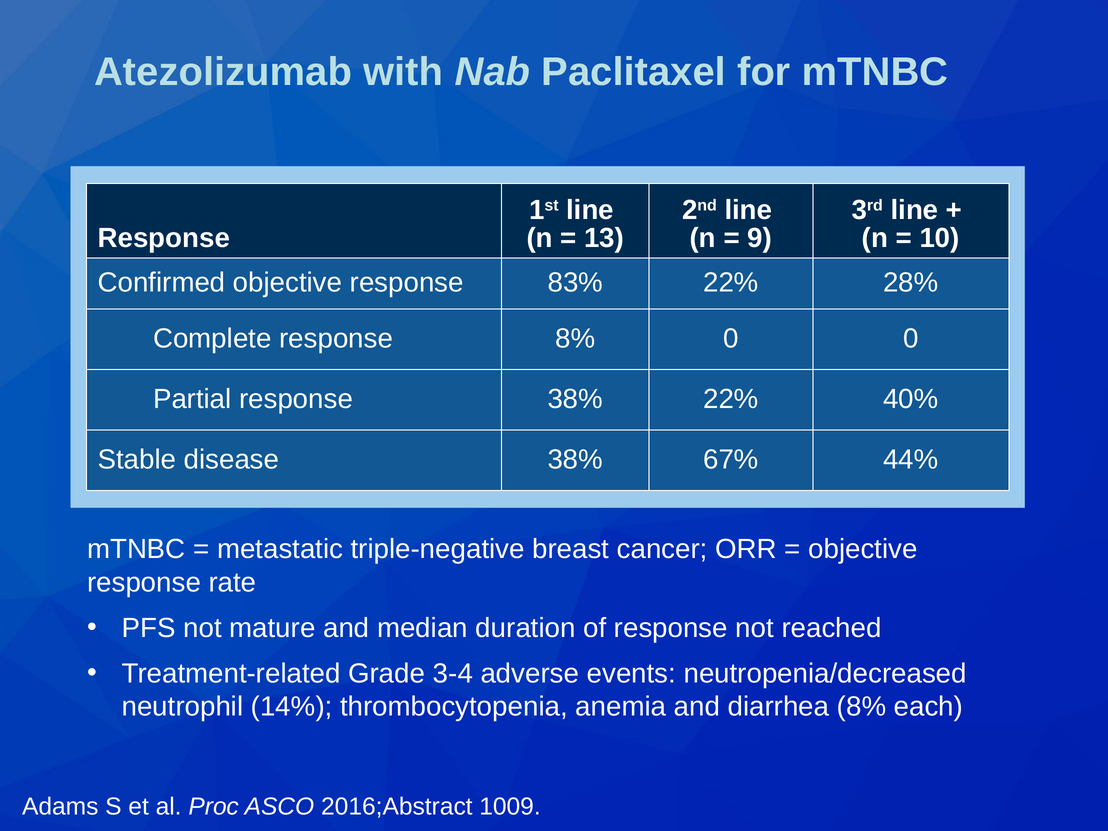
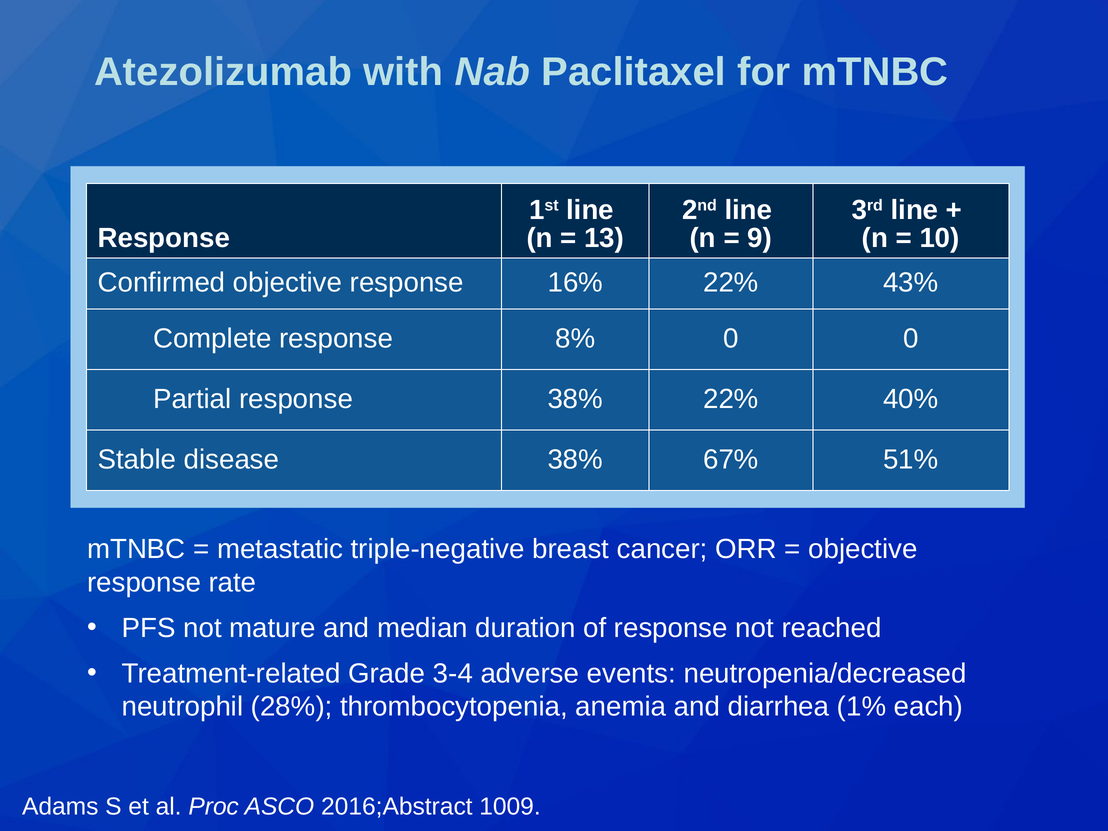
83%: 83% -> 16% (575, 283)
28%: 28% -> 43% (911, 283)
44%: 44% -> 51% (911, 459)
14%: 14% -> 28% (292, 707)
diarrhea 8%: 8% -> 1% (862, 707)
